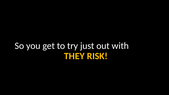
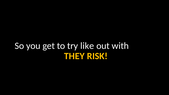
just: just -> like (87, 46)
